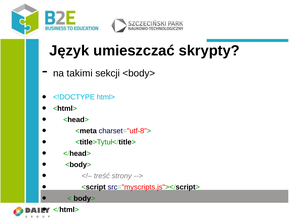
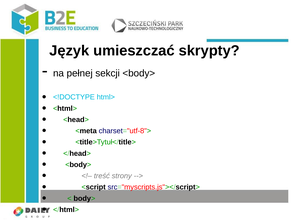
takimi: takimi -> pełnej (80, 73)
